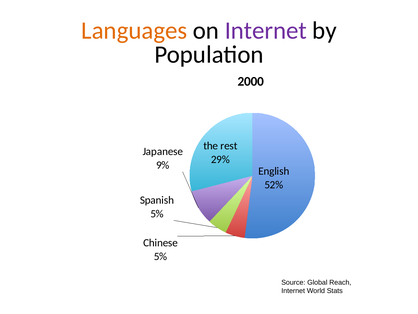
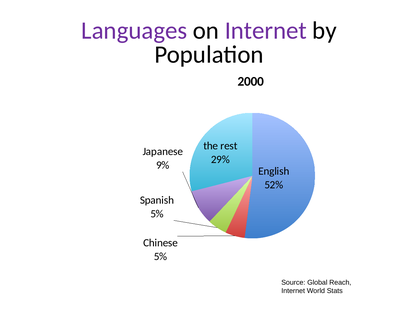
Languages colour: orange -> purple (134, 30)
